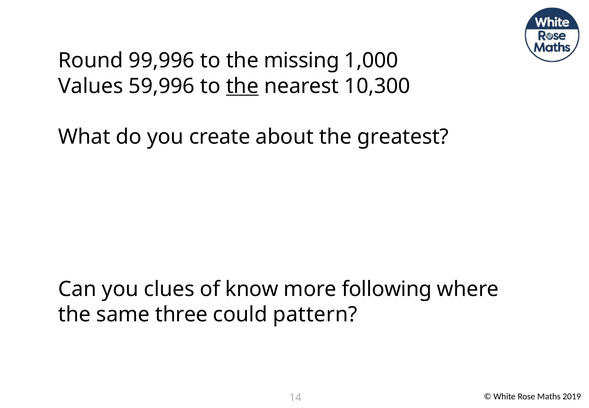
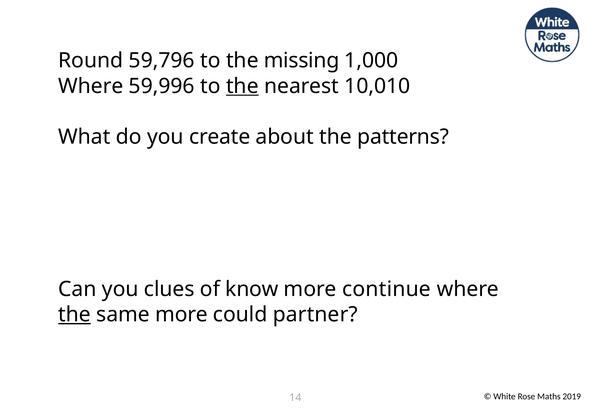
99,996: 99,996 -> 59,796 (162, 61)
Values: Values -> Where (91, 86)
10,300: 10,300 -> 10,010 (377, 86)
greatest: greatest -> patterns (403, 137)
following: following -> continue (387, 289)
the underline: none -> present (75, 315)
same three: three -> more (182, 315)
pattern: pattern -> partner (315, 315)
